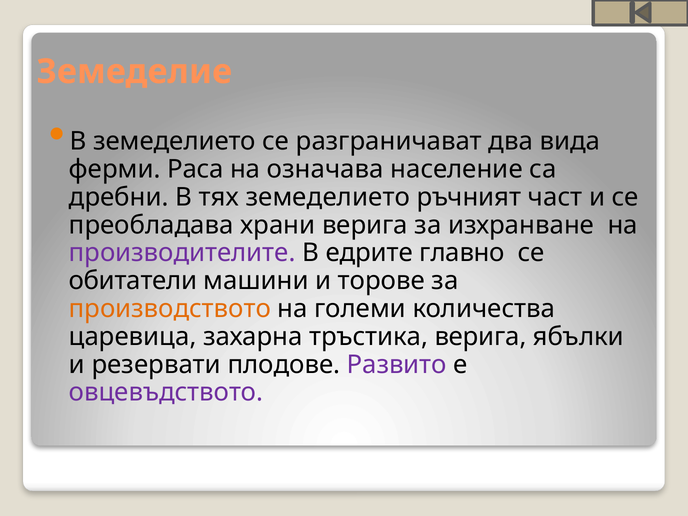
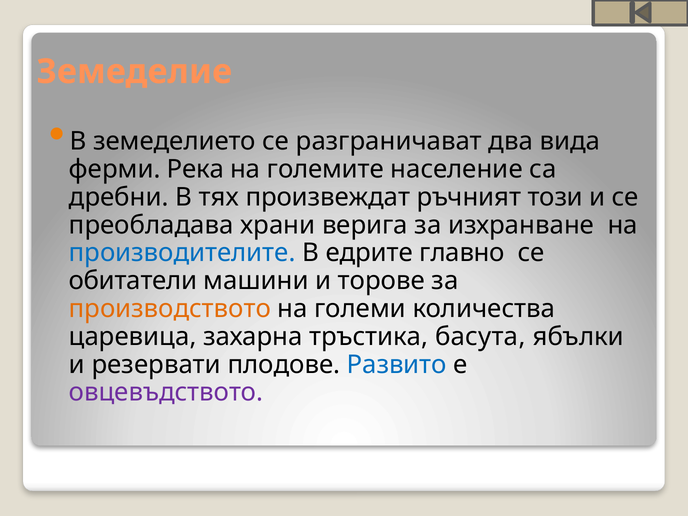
Раса: Раса -> Река (195, 169)
означава: означава -> големите (325, 169)
тях земеделието: земеделието -> произвеждат (328, 197)
част: част -> този (555, 197)
производителите colour: purple -> blue (182, 253)
тръстика верига: верига -> басута (480, 337)
Развито colour: purple -> blue (397, 364)
